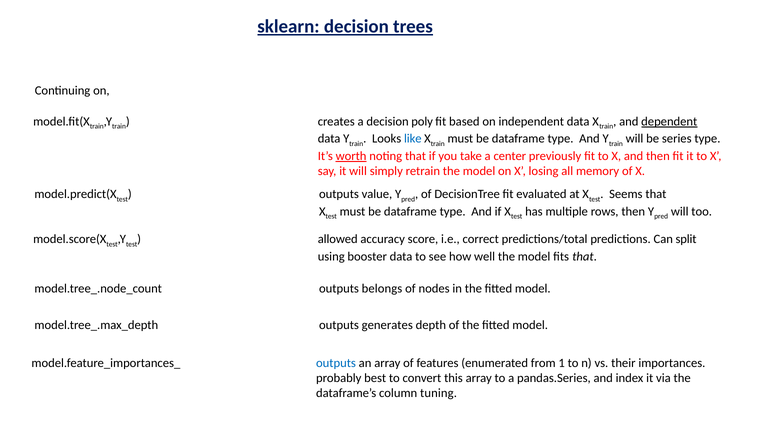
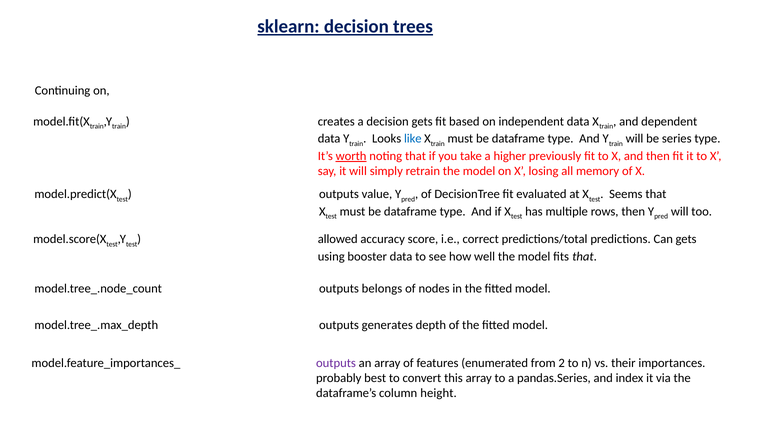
decision poly: poly -> gets (422, 121)
dependent underline: present -> none (669, 121)
center: center -> higher (510, 156)
Can split: split -> gets (686, 239)
outputs colour: blue -> purple (336, 363)
1: 1 -> 2 (562, 363)
tuning: tuning -> height (439, 393)
